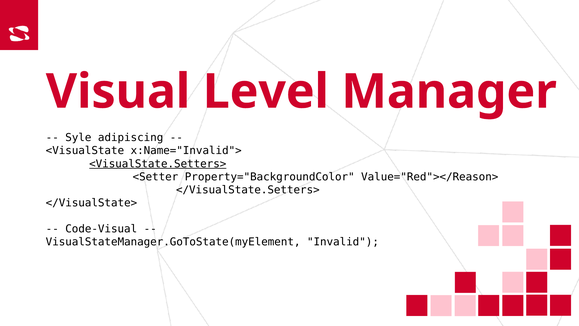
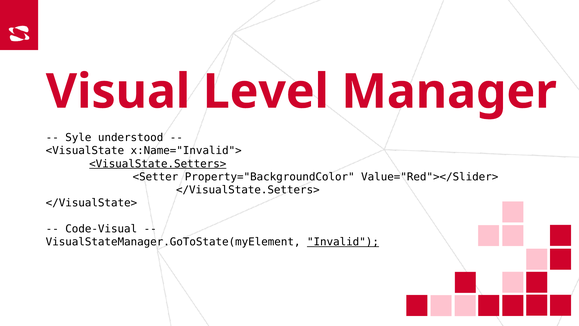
adipiscing: adipiscing -> understood (131, 138)
Value="Red"></Reason>: Value="Red"></Reason> -> Value="Red"></Slider> (430, 177)
Invalid underline: none -> present (343, 242)
